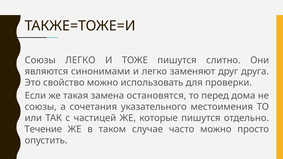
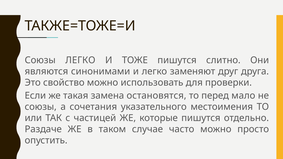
дома: дома -> мало (243, 96)
Течение: Течение -> Раздаче (43, 129)
